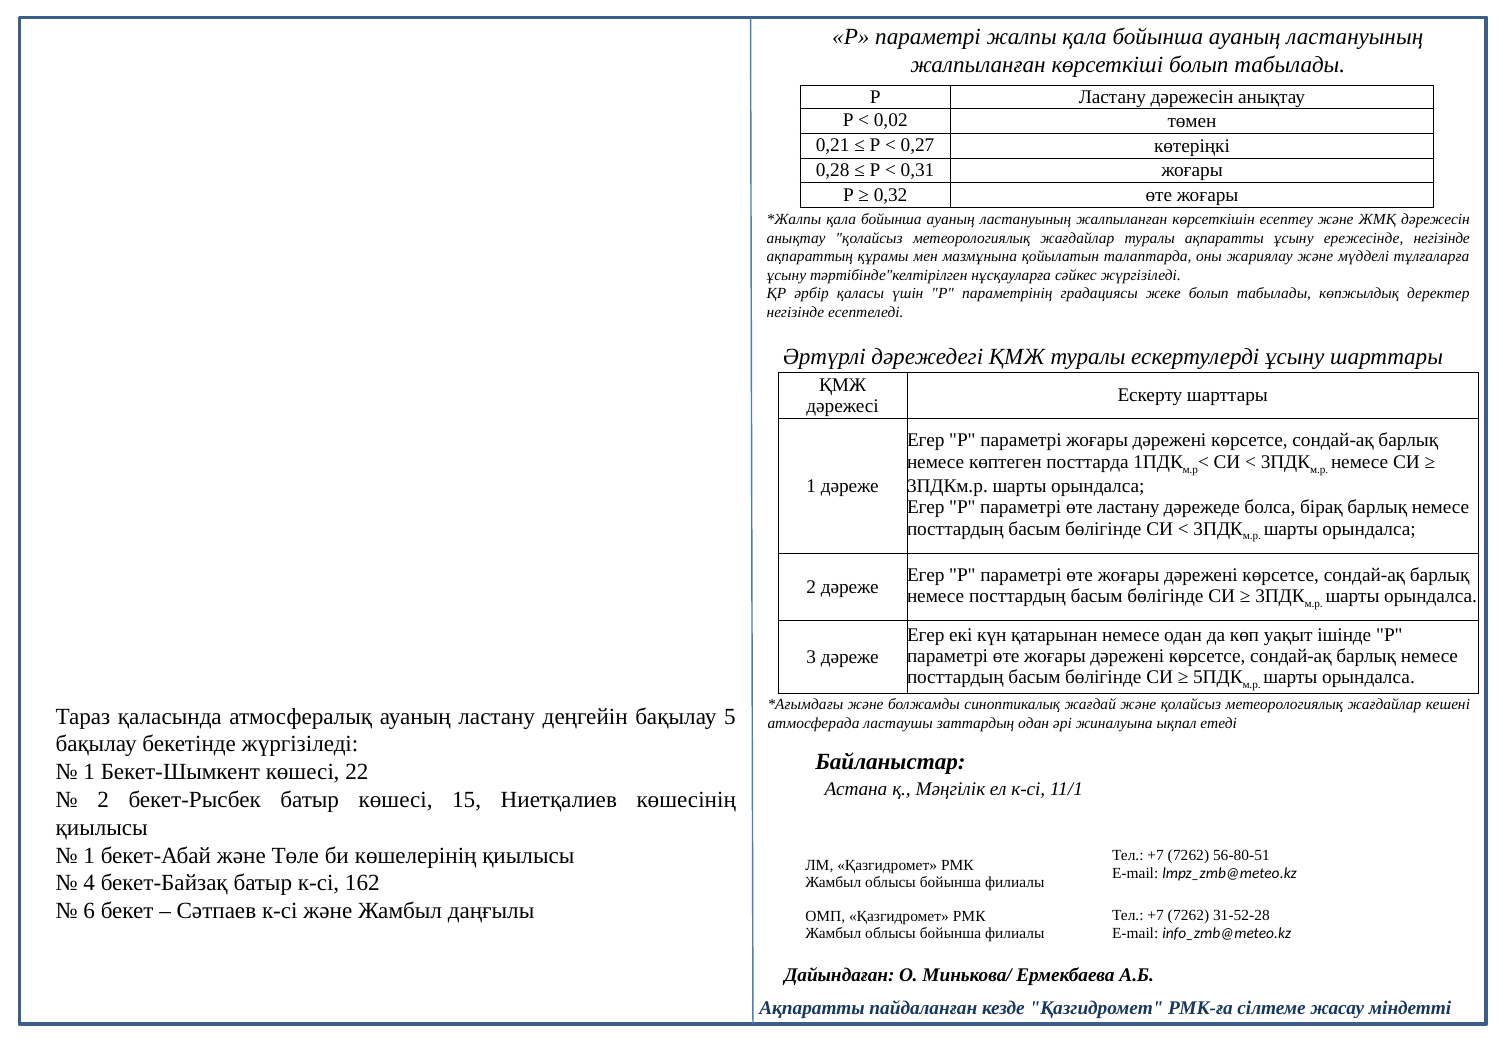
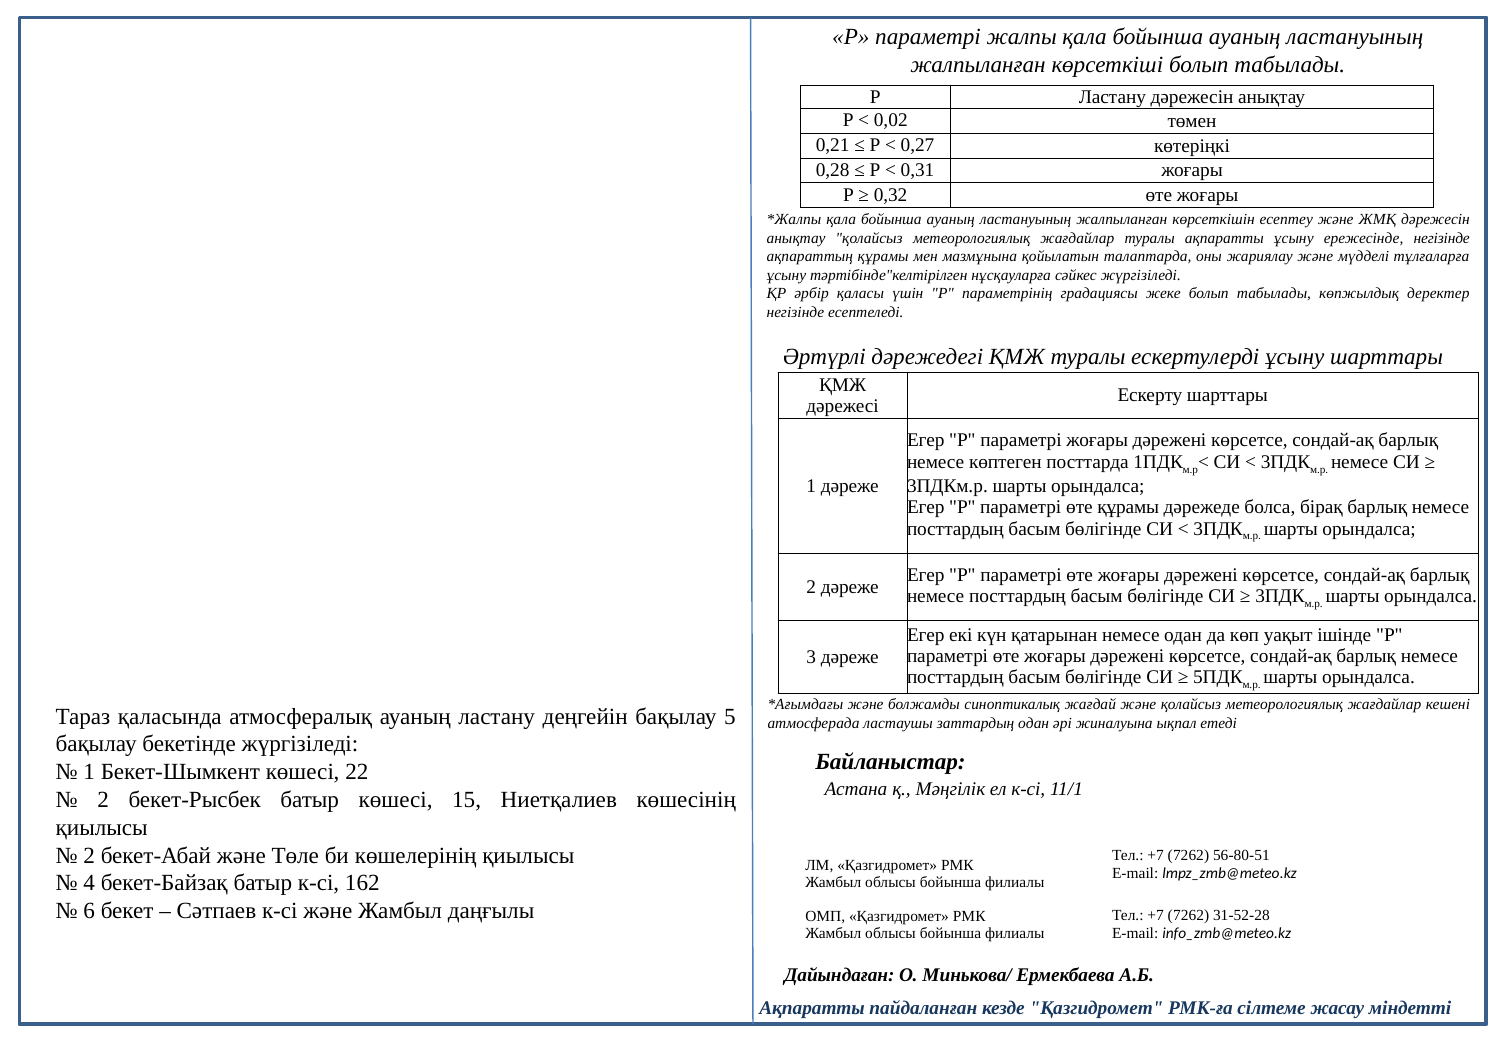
өте ластану: ластану -> құрамы (1128, 508)
1: 1 -> 2 (89, 856)
